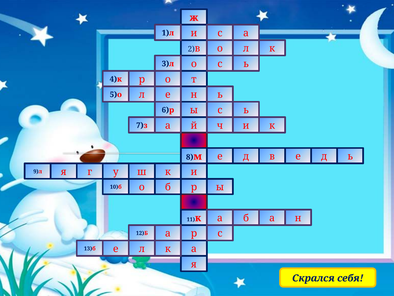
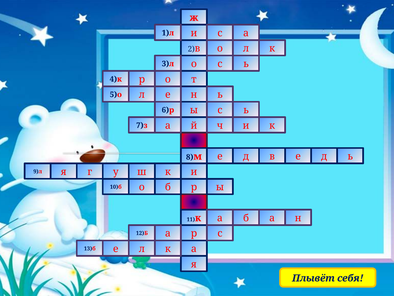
Скрался: Скрался -> Плывёт (313, 278)
